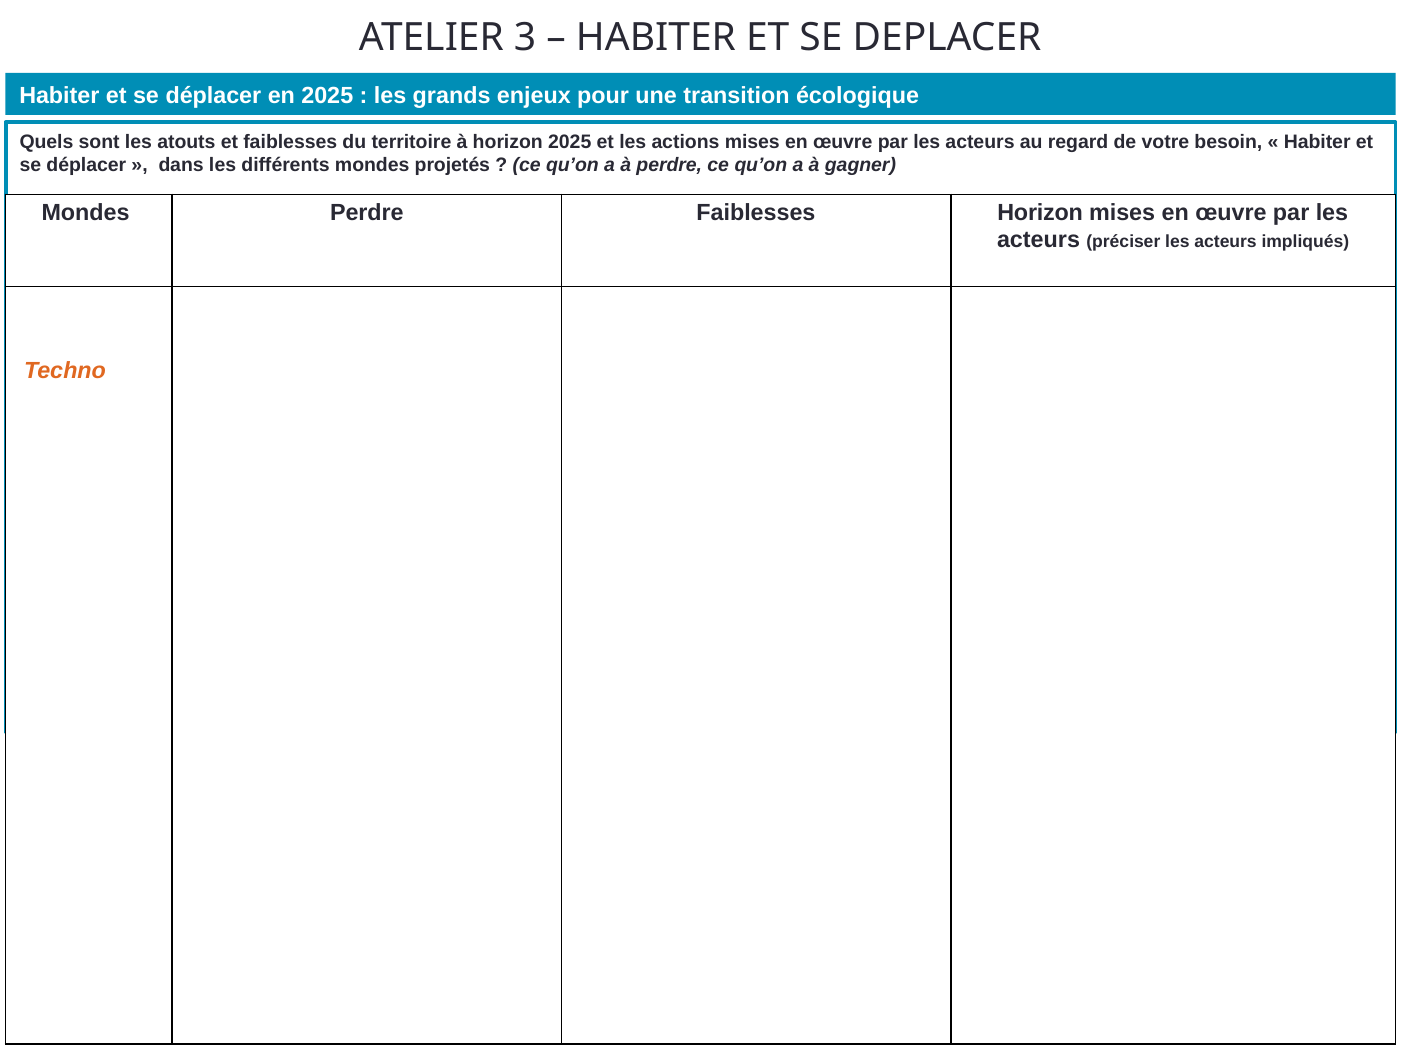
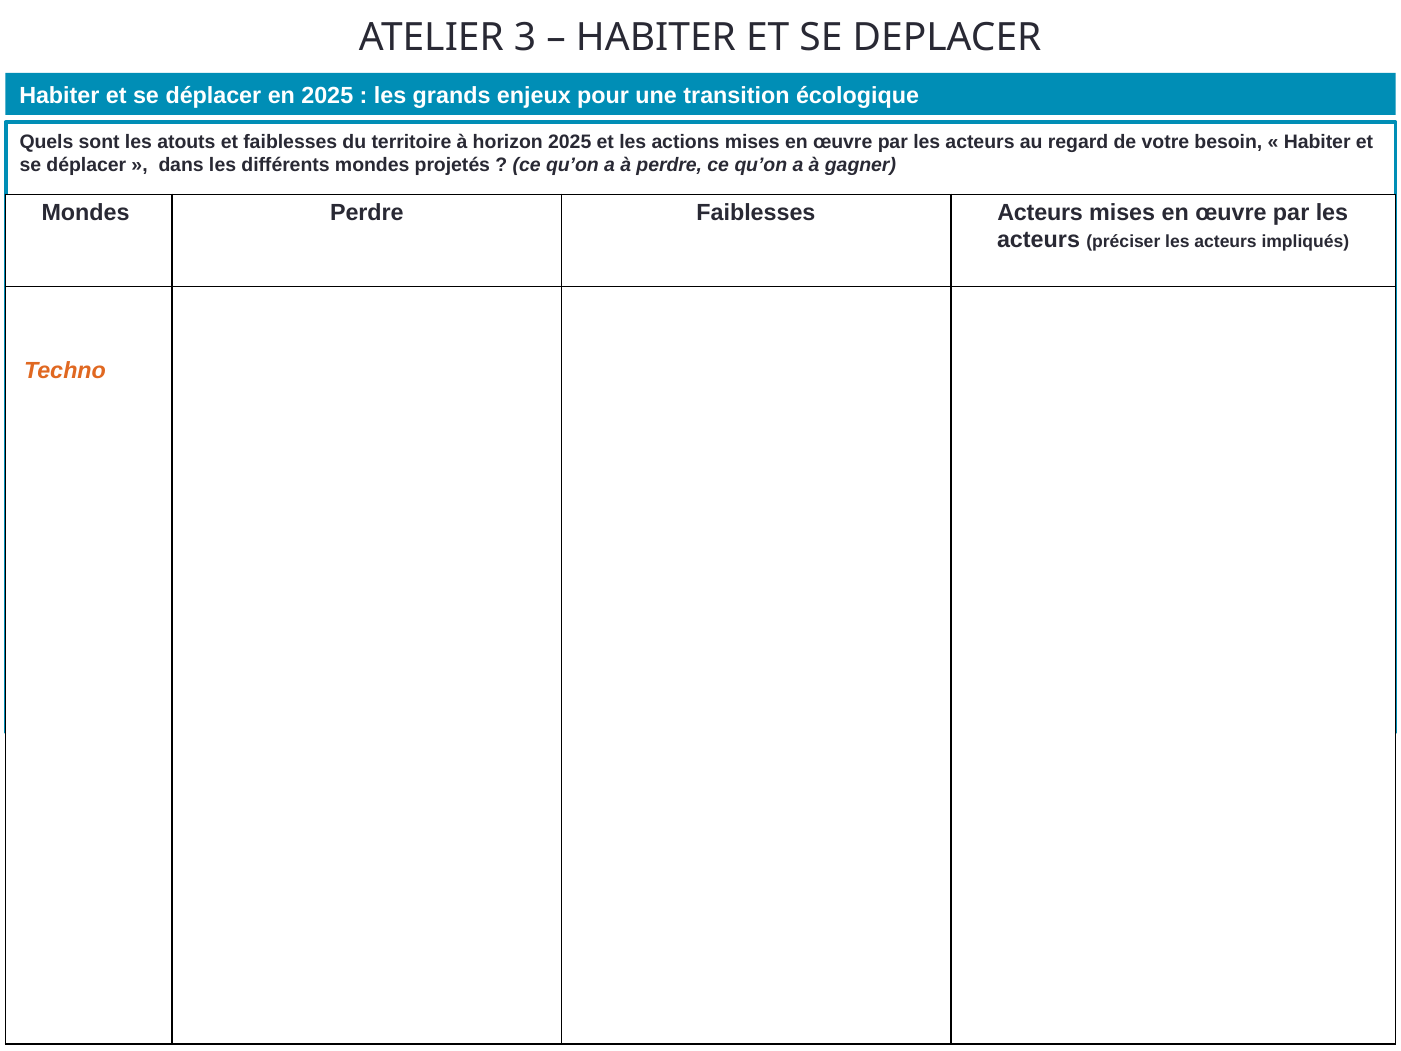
Faiblesses Horizon: Horizon -> Acteurs (1040, 213)
